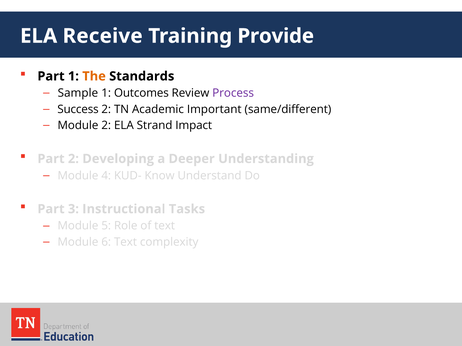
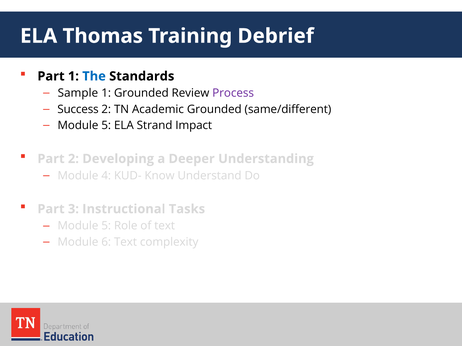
Receive: Receive -> Thomas (103, 36)
Provide: Provide -> Debrief (276, 36)
The colour: orange -> blue (94, 76)
1 Outcomes: Outcomes -> Grounded (141, 93)
Academic Important: Important -> Grounded (214, 109)
2: 2 -> 5 (106, 126)
